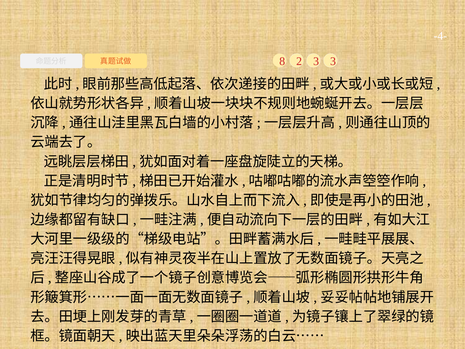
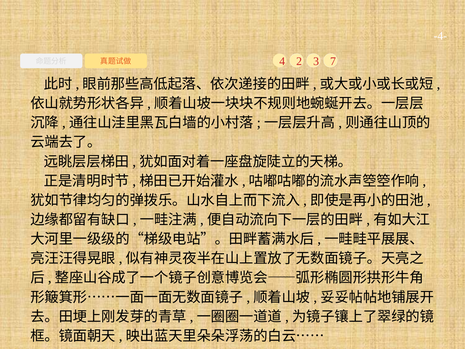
8: 8 -> 4 (282, 61)
3 3: 3 -> 7 (333, 61)
